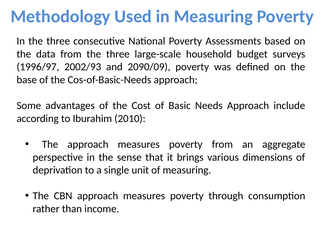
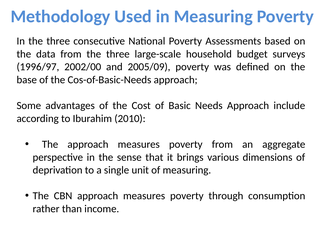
2002/93: 2002/93 -> 2002/00 (83, 67)
2090/09: 2090/09 -> 2005/09 (149, 67)
